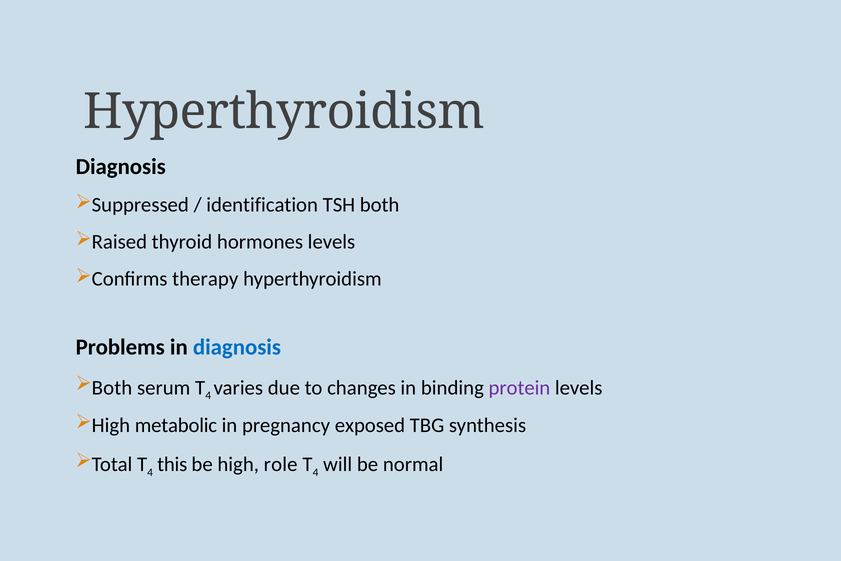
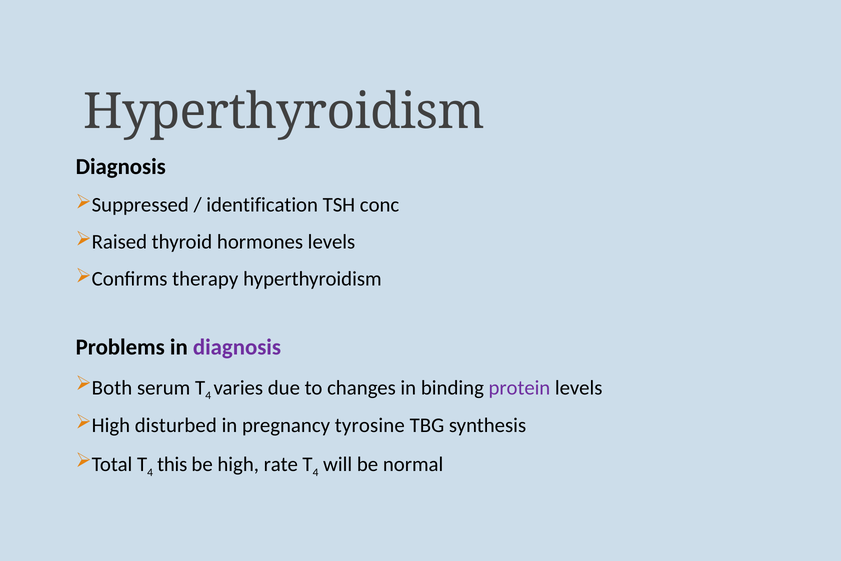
TSH both: both -> conc (380, 205)
diagnosis colour: blue -> purple (237, 347)
metabolic: metabolic -> disturbed (176, 425)
exposed: exposed -> tyrosine (370, 425)
role: role -> rate (281, 464)
